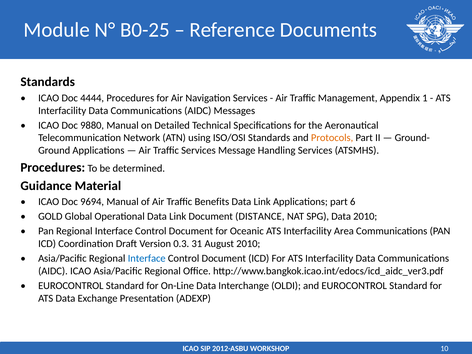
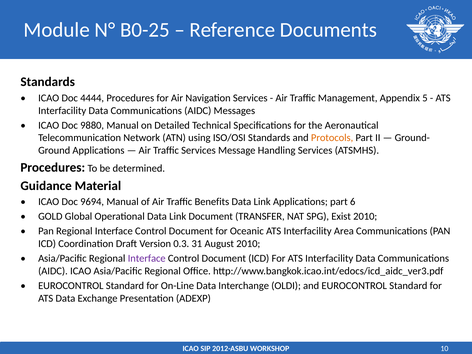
1: 1 -> 5 (425, 98)
DISTANCE: DISTANCE -> TRANSFER (260, 217)
SPG Data: Data -> Exist (341, 217)
Interface colour: blue -> purple (147, 258)
